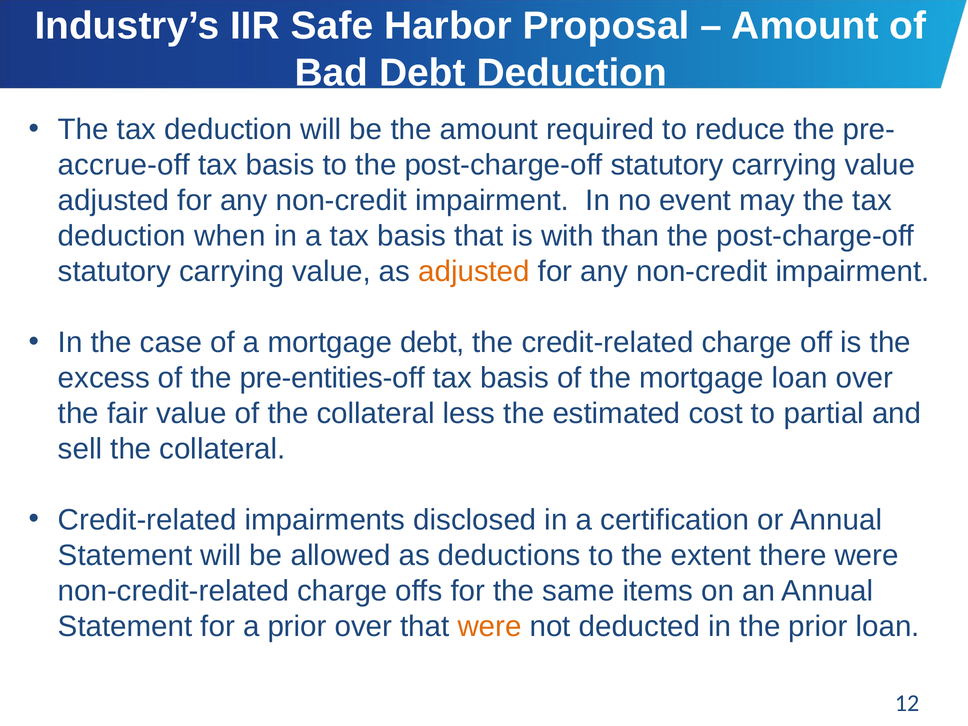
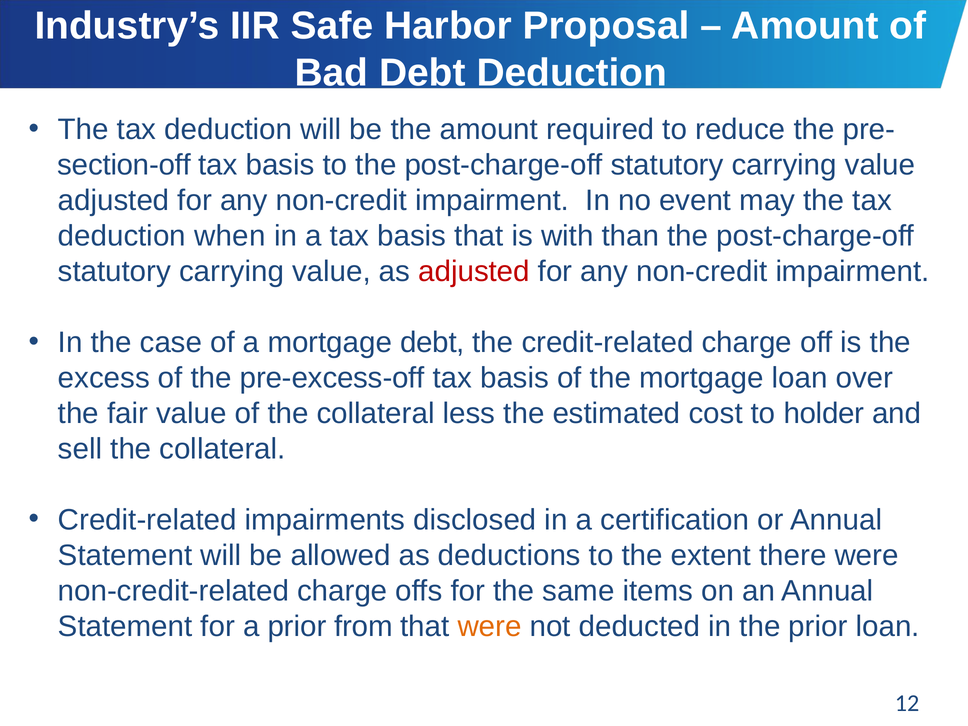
accrue-off: accrue-off -> section-off (124, 165)
adjusted colour: orange -> red (474, 271)
pre-entities-off: pre-entities-off -> pre-excess-off (332, 378)
partial: partial -> holder (824, 413)
prior over: over -> from (364, 626)
